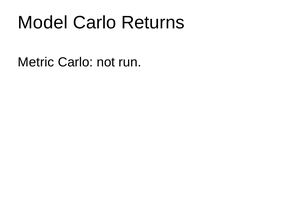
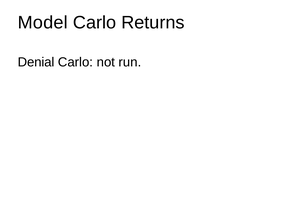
Metric: Metric -> Denial (36, 62)
